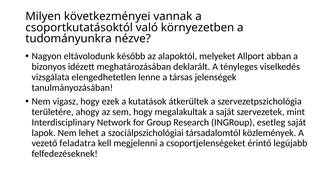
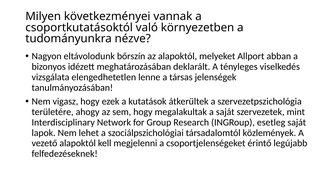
később: később -> bőrszín (131, 56)
vezető feladatra: feladatra -> alapoktól (78, 144)
